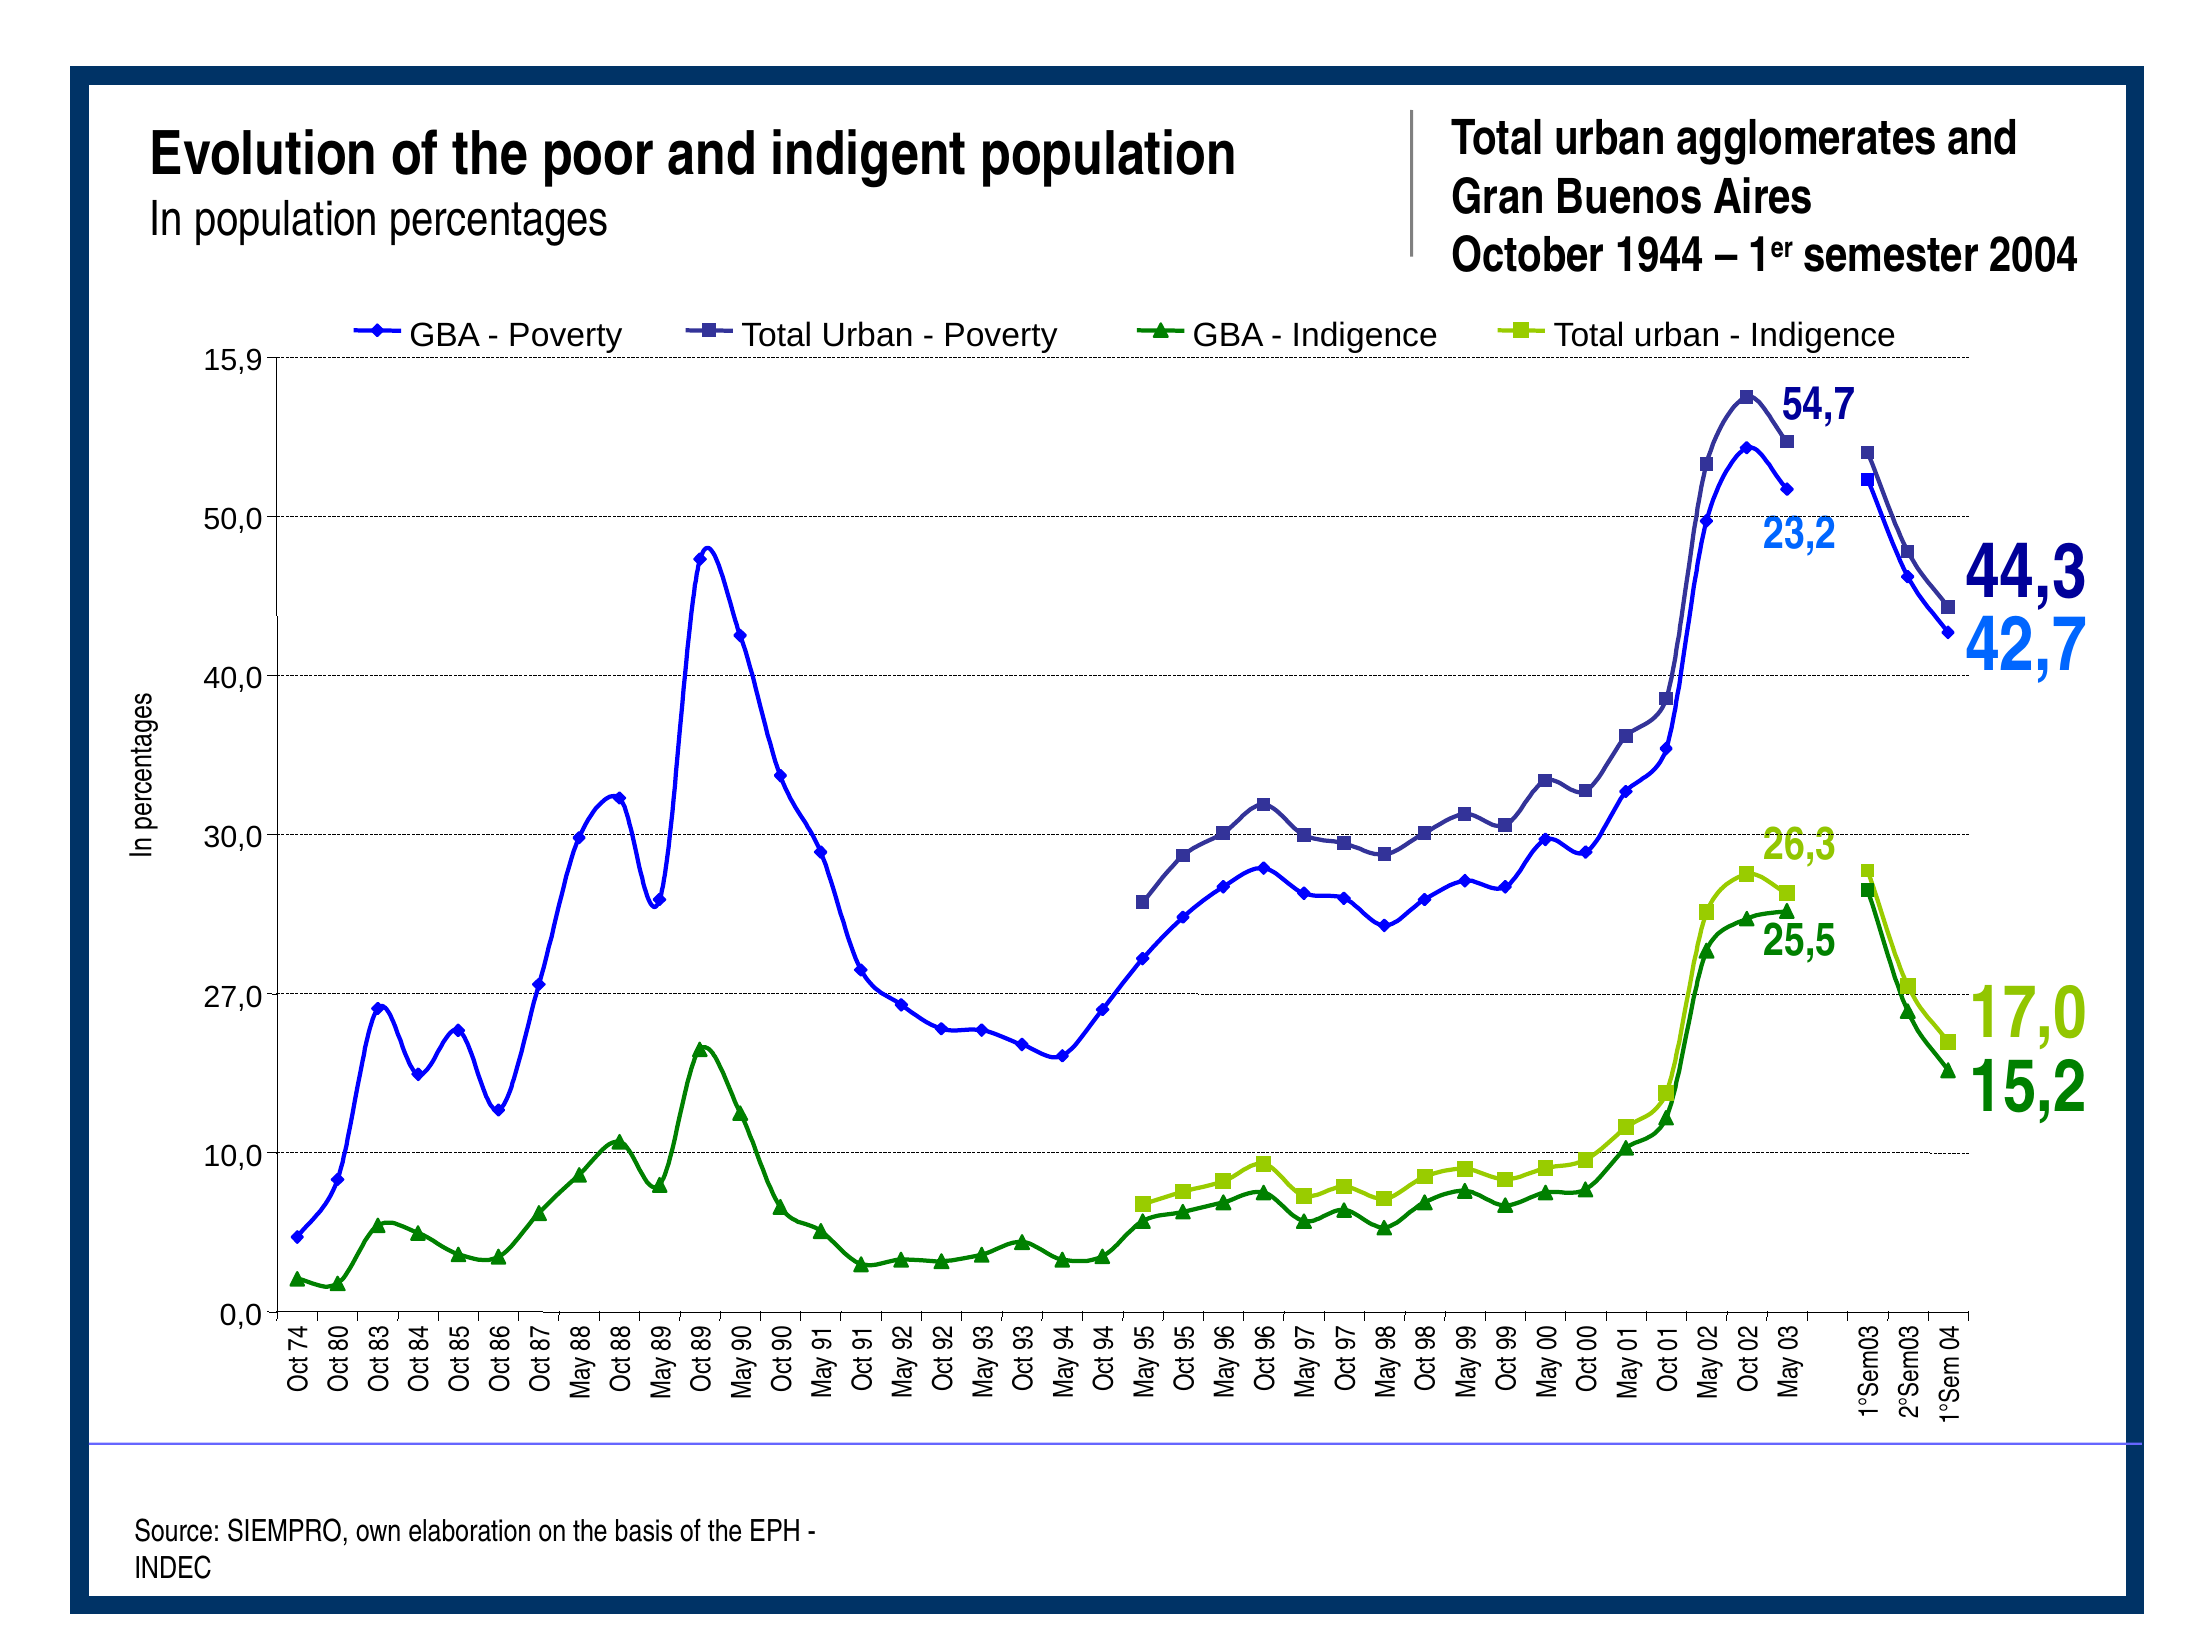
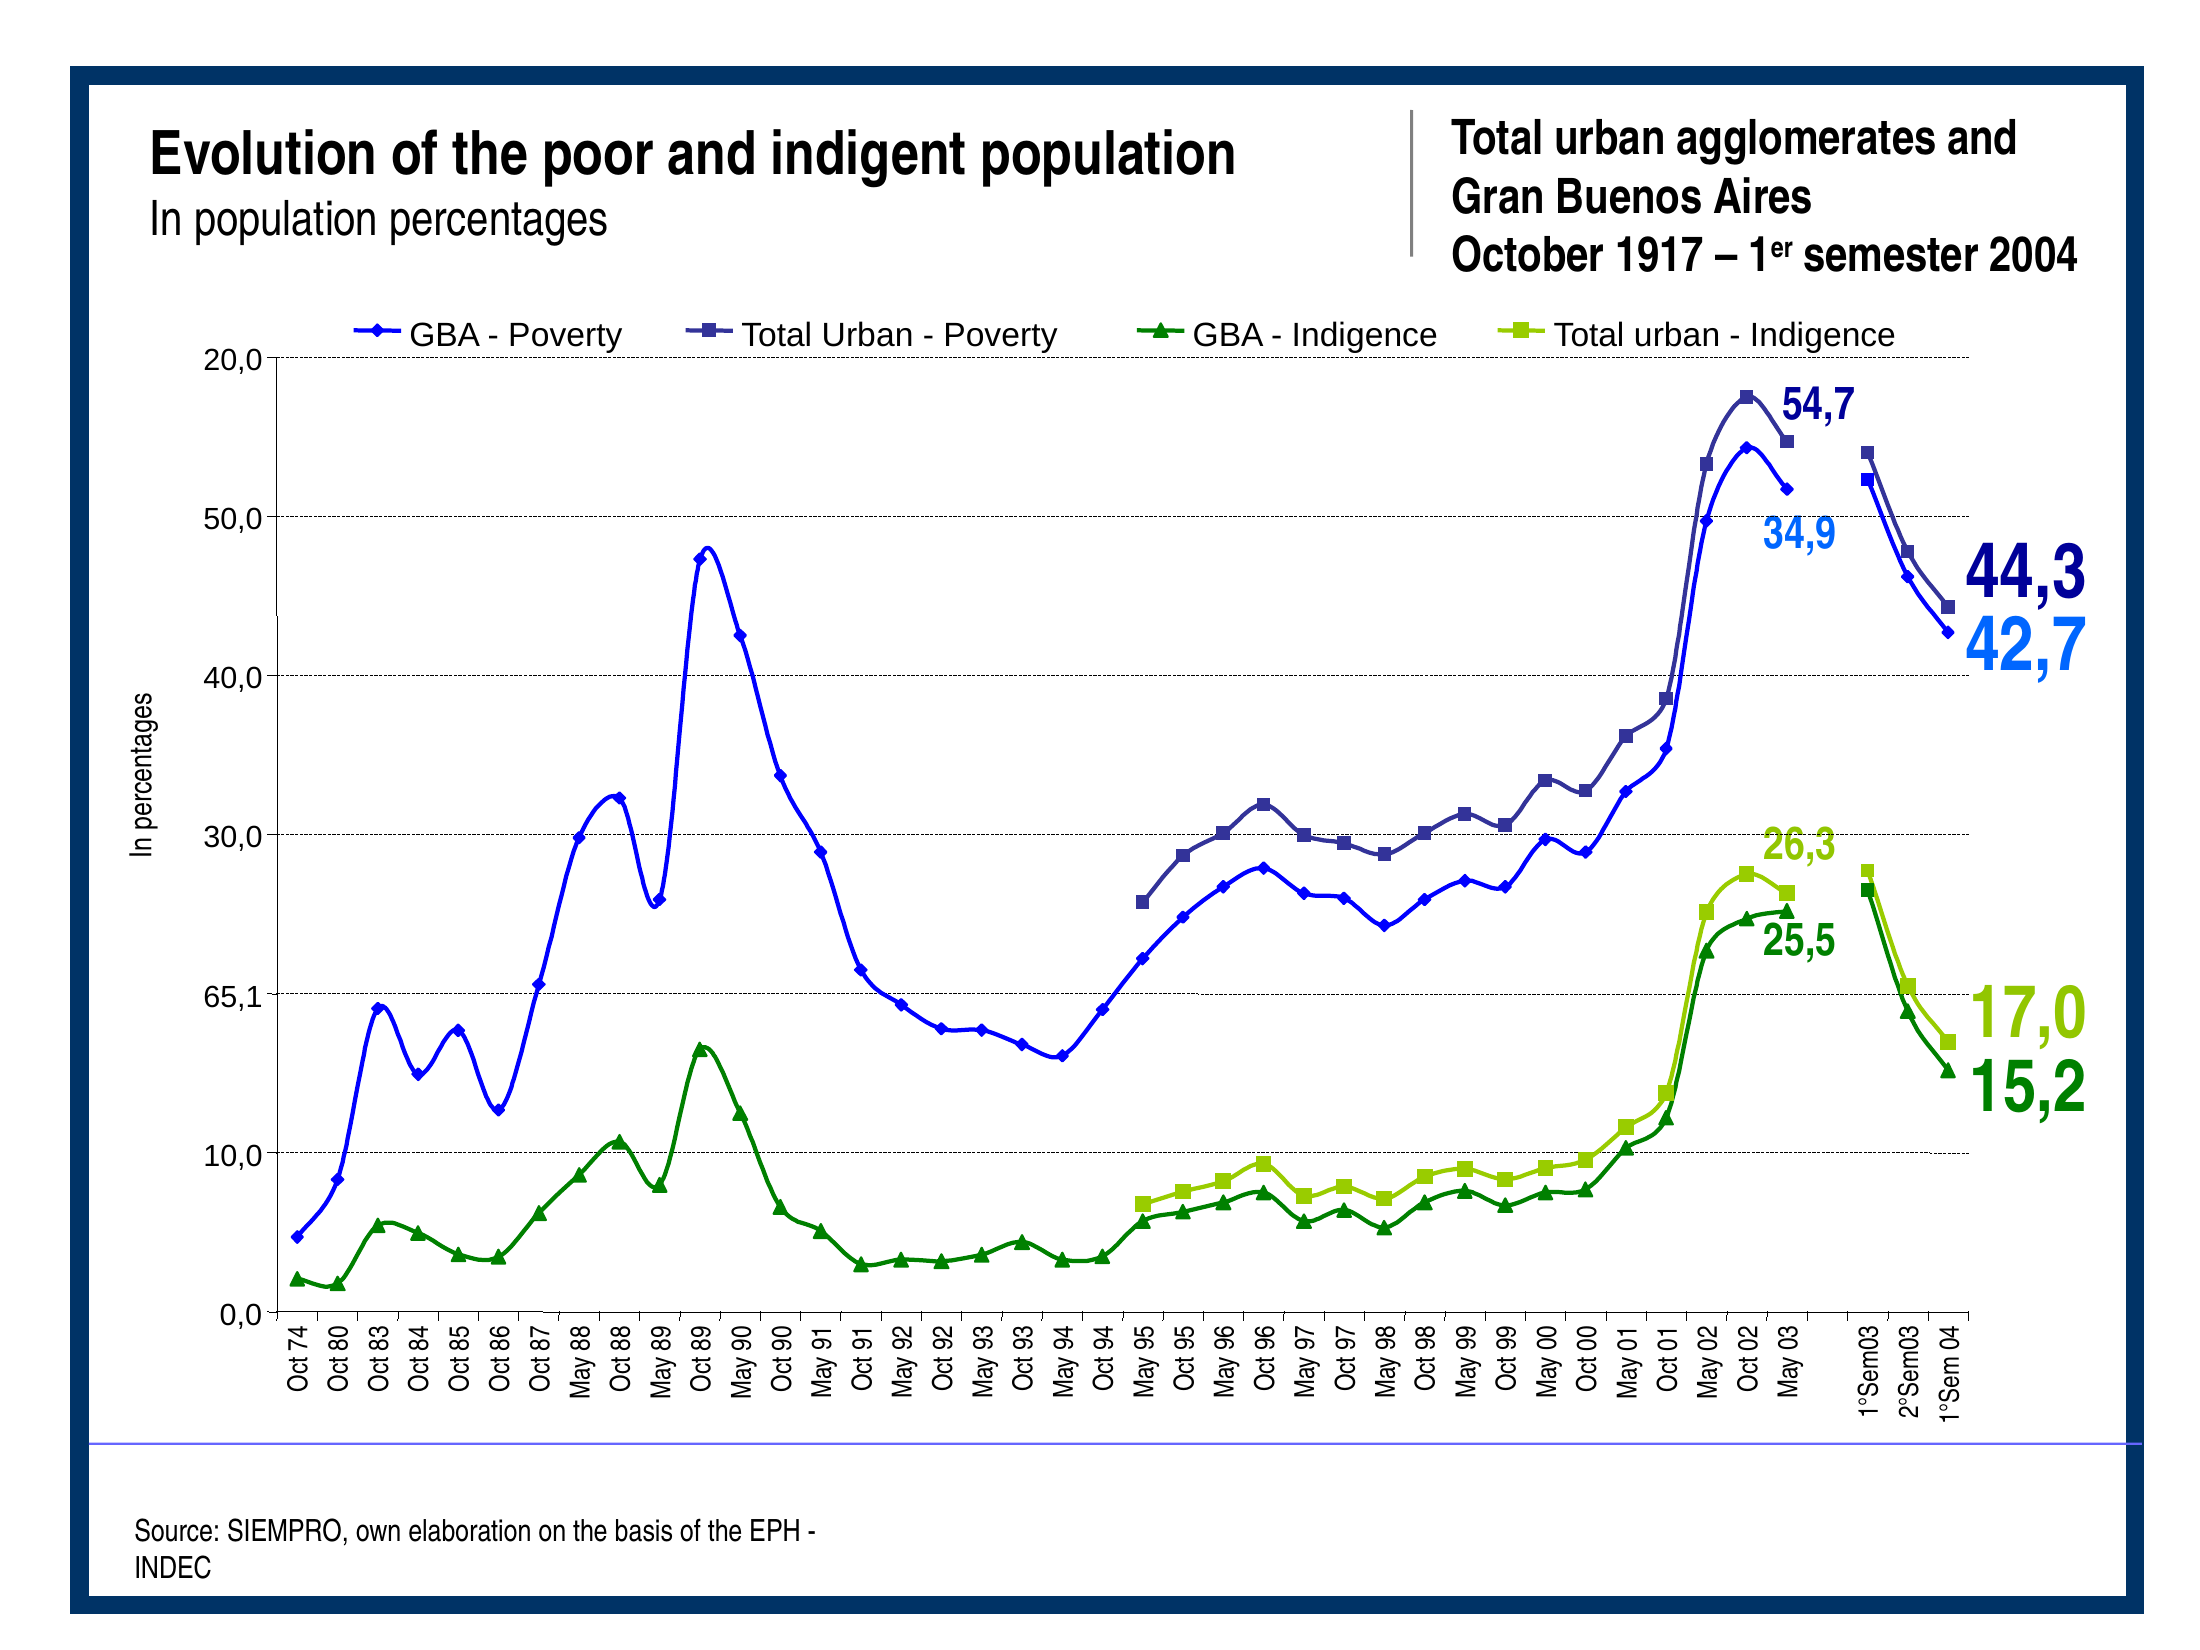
1944: 1944 -> 1917 (1660, 256)
15,9: 15,9 -> 20,0 (233, 360)
23,2: 23,2 -> 34,9 (1800, 533)
27,0: 27,0 -> 65,1 (233, 997)
